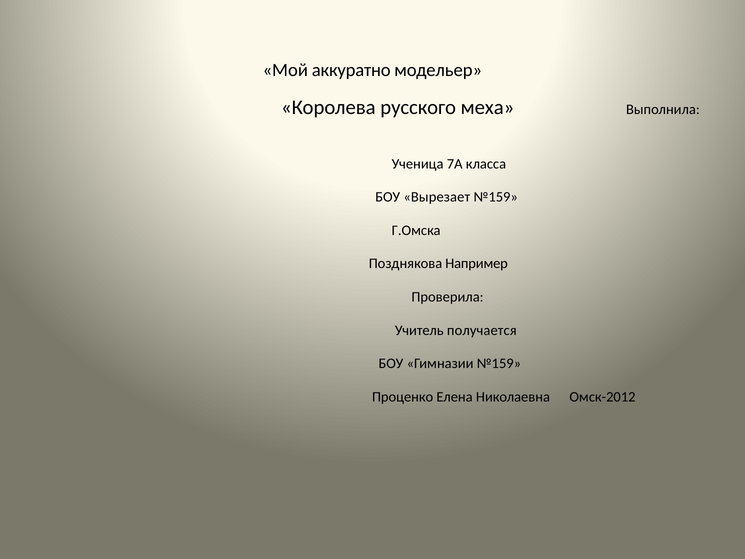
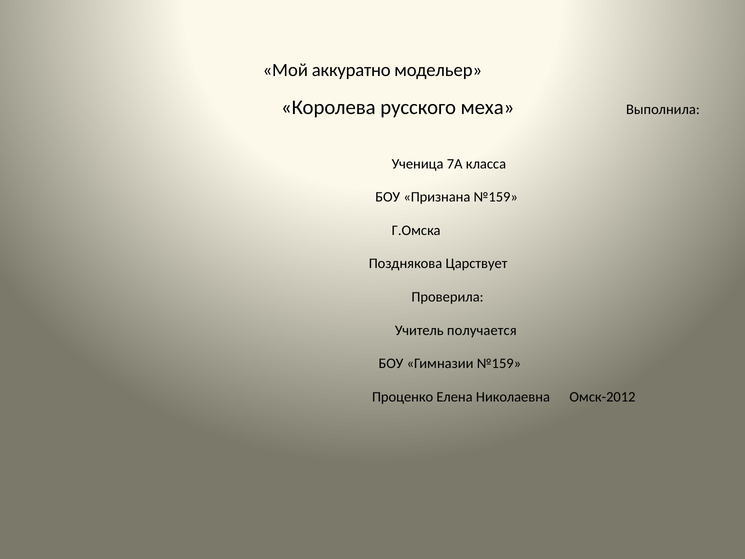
Вырезает: Вырезает -> Признана (437, 197)
Например: Например -> Царствует (476, 264)
